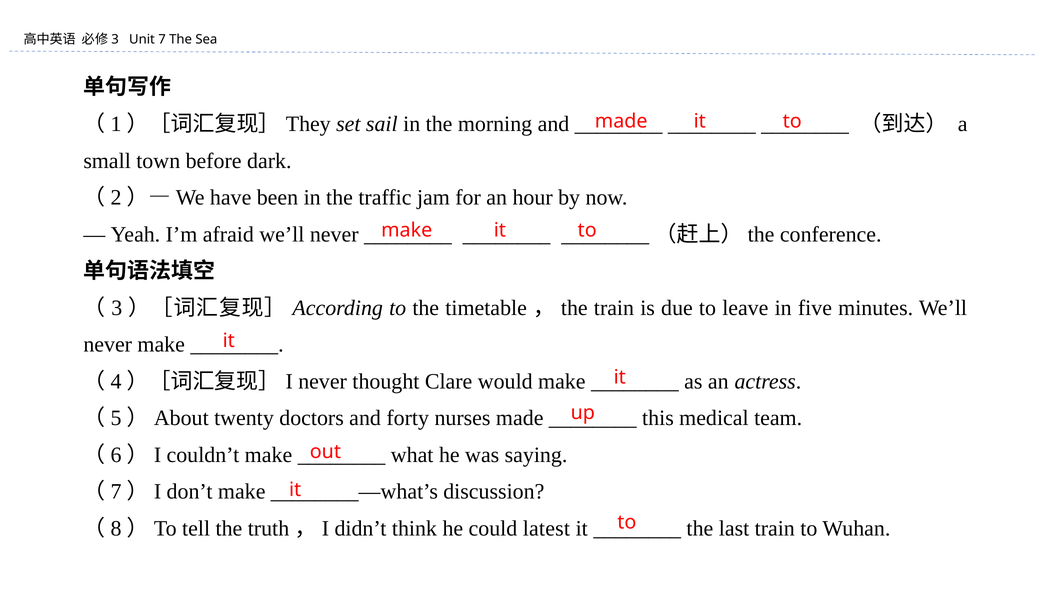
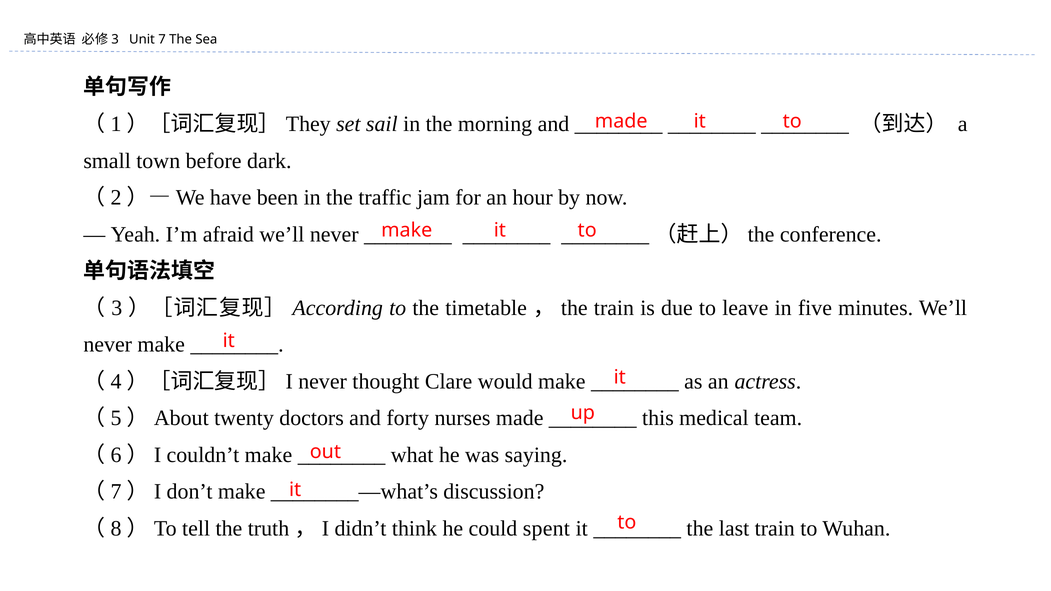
latest: latest -> spent (546, 529)
